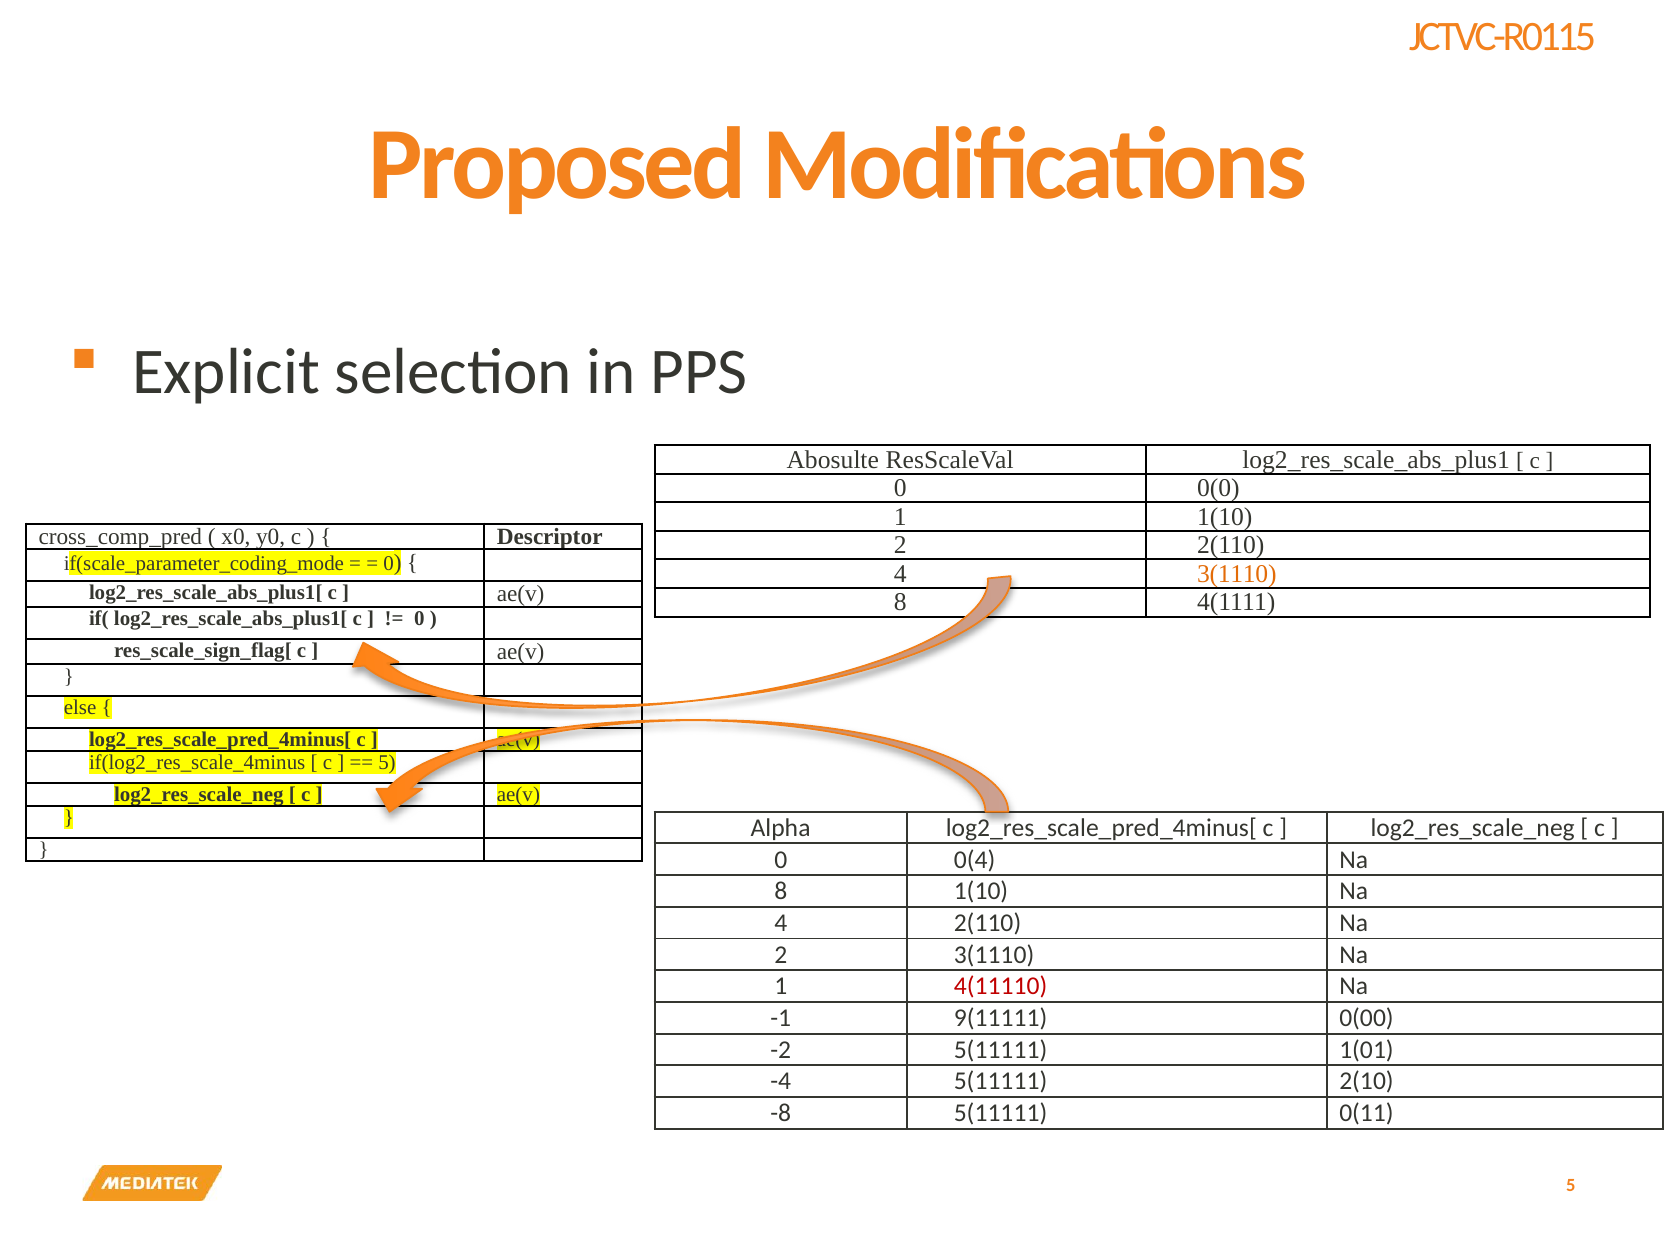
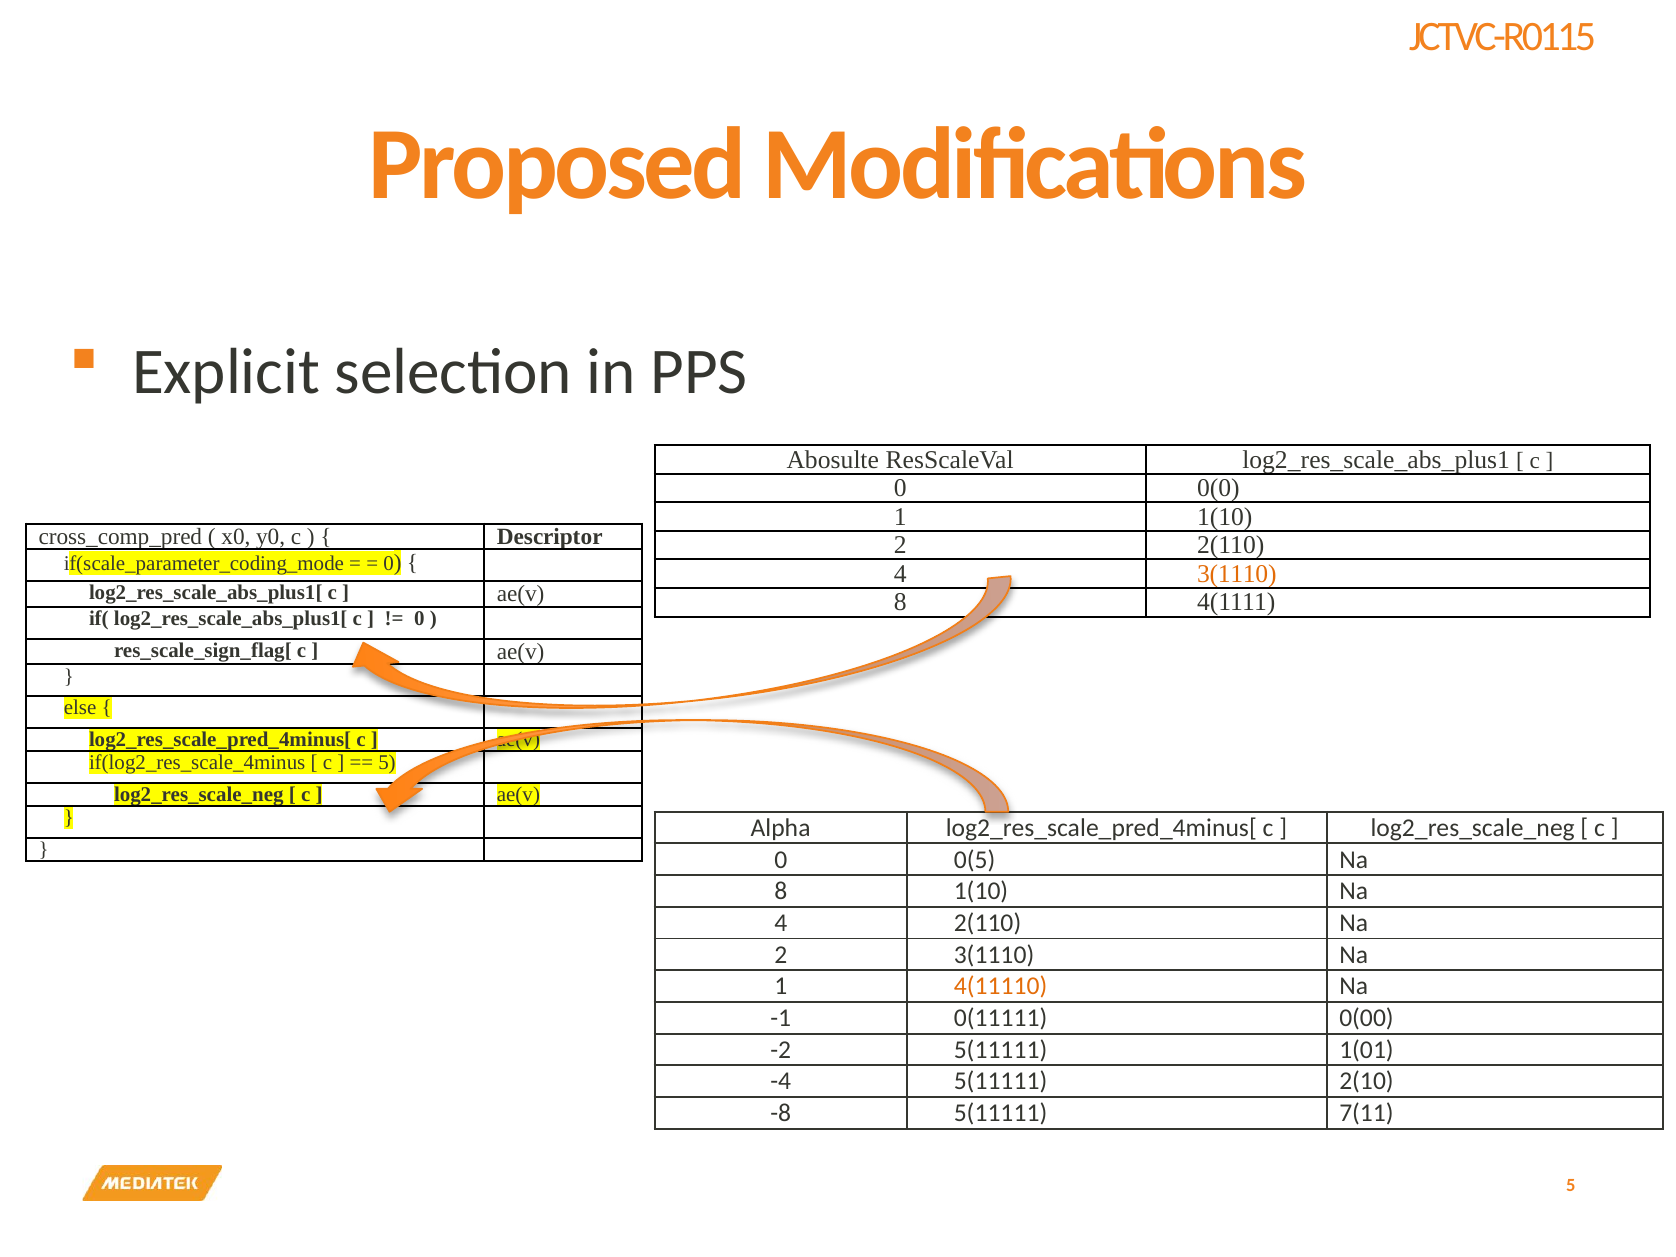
0(4: 0(4 -> 0(5 (975, 860)
4(11110 colour: red -> orange (1001, 986)
9(11111: 9(11111 -> 0(11111 (1001, 1018)
0(11: 0(11 -> 7(11 (1366, 1113)
